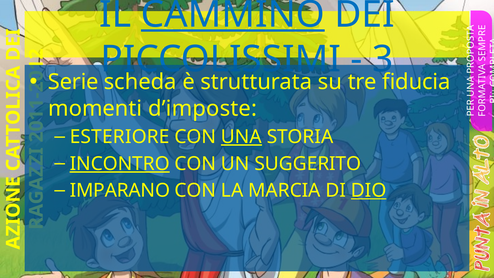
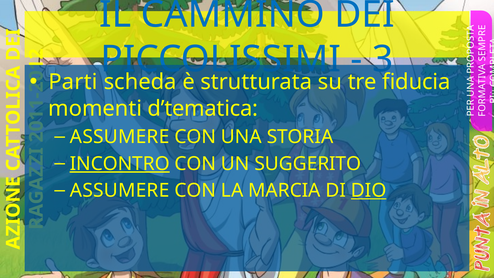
CAMMINO underline: present -> none (233, 15)
Serie: Serie -> Parti (73, 82)
d’imposte: d’imposte -> d’tematica (203, 108)
ESTERIORE: ESTERIORE -> ASSUMERE (120, 137)
UNA underline: present -> none (241, 137)
IMPARANO: IMPARANO -> ASSUMERE (120, 190)
